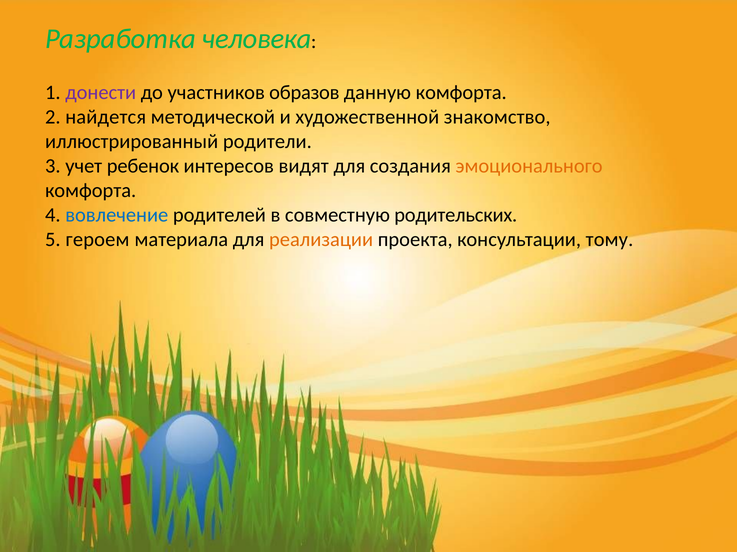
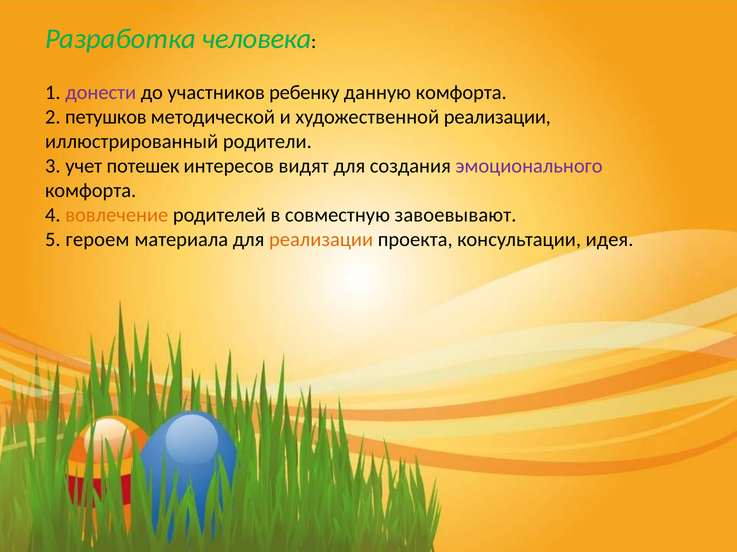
образов: образов -> ребенку (304, 93)
найдется: найдется -> петушков (106, 117)
художественной знакомство: знакомство -> реализации (497, 117)
ребенок: ребенок -> потешек (143, 166)
эмоционального colour: orange -> purple (529, 166)
вовлечение colour: blue -> orange (117, 215)
родительских: родительских -> завоевывают (456, 215)
тому: тому -> идея (610, 240)
